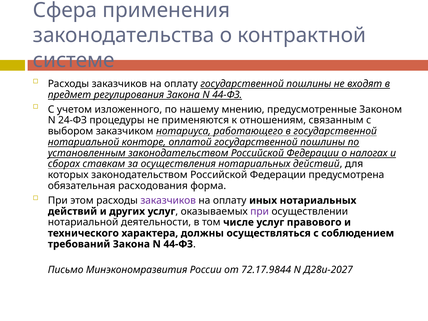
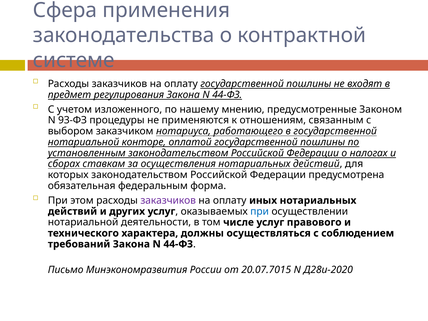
24-ФЗ: 24-ФЗ -> 93-ФЗ (72, 120)
расходования: расходования -> федеральным (153, 186)
при colour: purple -> blue (260, 211)
72.17.9844: 72.17.9844 -> 20.07.7015 (266, 270)
Д28и-2027: Д28и-2027 -> Д28и-2020 (328, 270)
